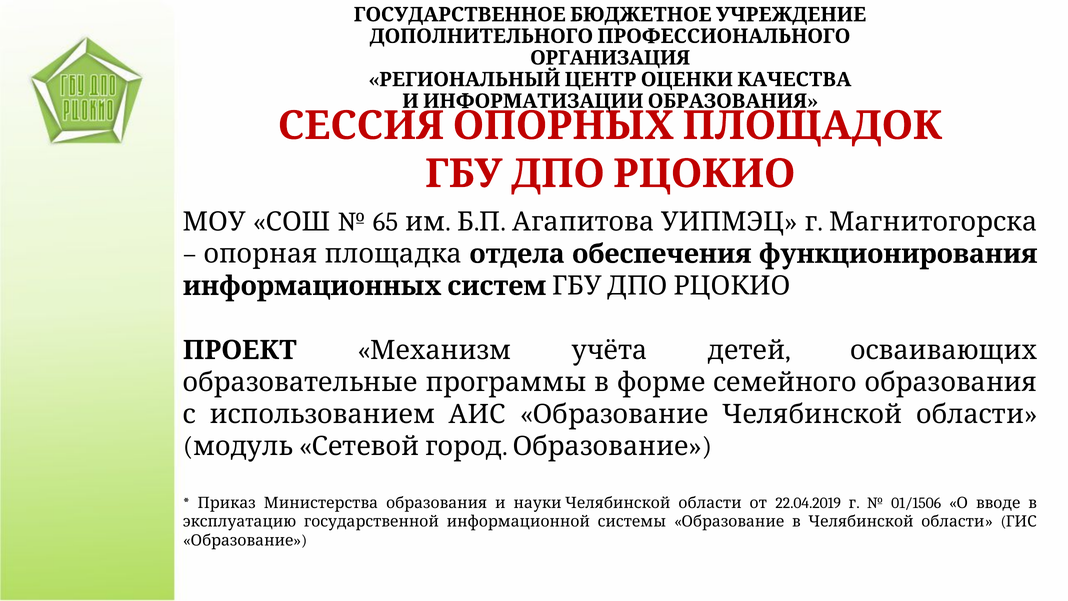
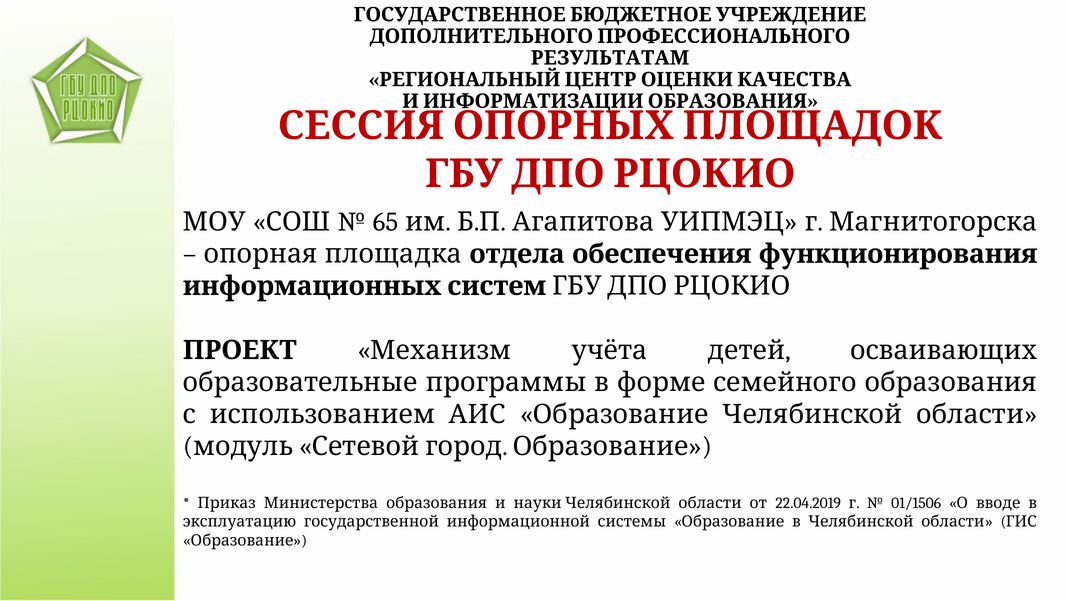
ОРГАНИЗАЦИЯ: ОРГАНИЗАЦИЯ -> РЕЗУЛЬТАТАМ (610, 58)
